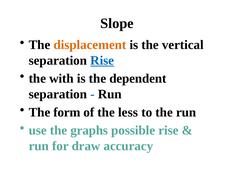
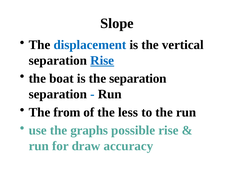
displacement colour: orange -> blue (90, 45)
with: with -> boat (61, 79)
the dependent: dependent -> separation (138, 79)
form: form -> from (67, 113)
